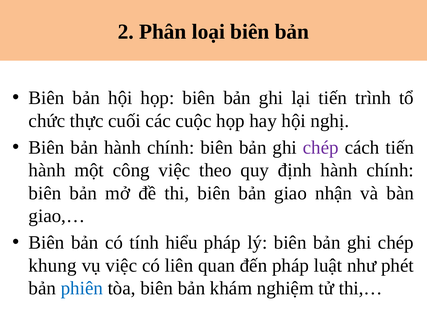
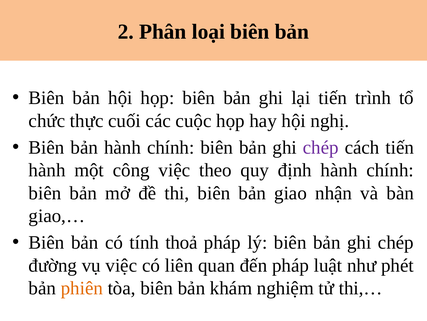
hiểu: hiểu -> thoả (182, 242)
khung: khung -> đường (53, 265)
phiên colour: blue -> orange (82, 288)
